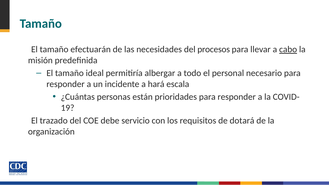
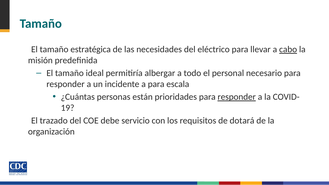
efectuarán: efectuarán -> estratégica (91, 49)
procesos: procesos -> eléctrico (214, 49)
a hará: hará -> para (156, 84)
responder underline: none -> present (237, 97)
